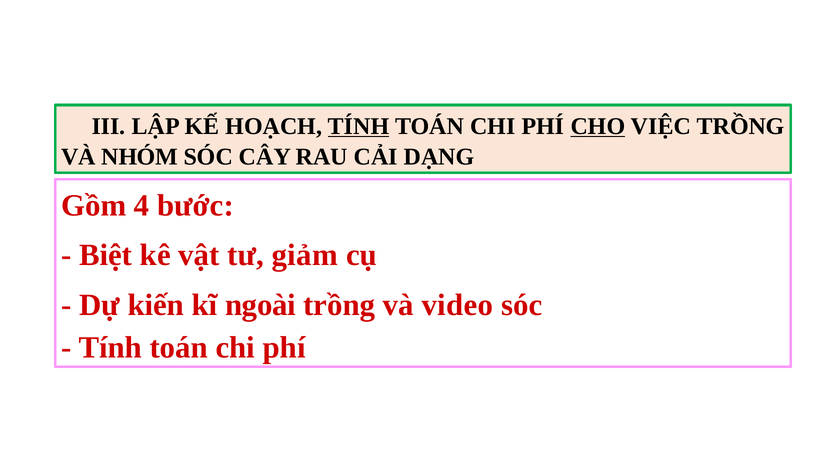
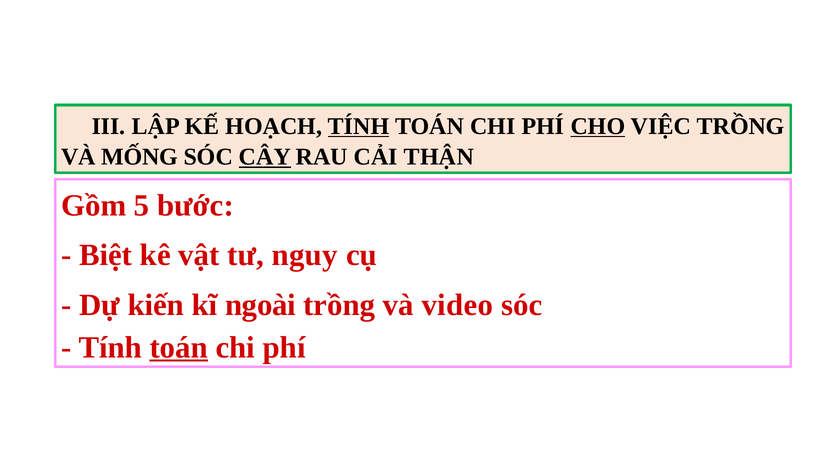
NHÓM: NHÓM -> MỐNG (140, 157)
CÂY underline: none -> present (265, 157)
DẠNG: DẠNG -> THẬN (439, 157)
4: 4 -> 5 (142, 205)
giảm: giảm -> nguy (305, 255)
toán underline: none -> present (179, 347)
